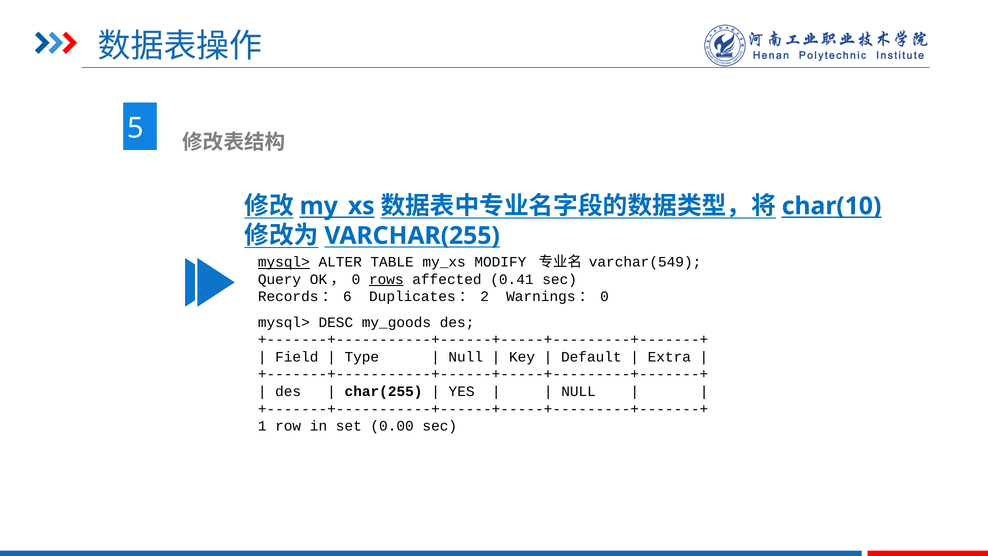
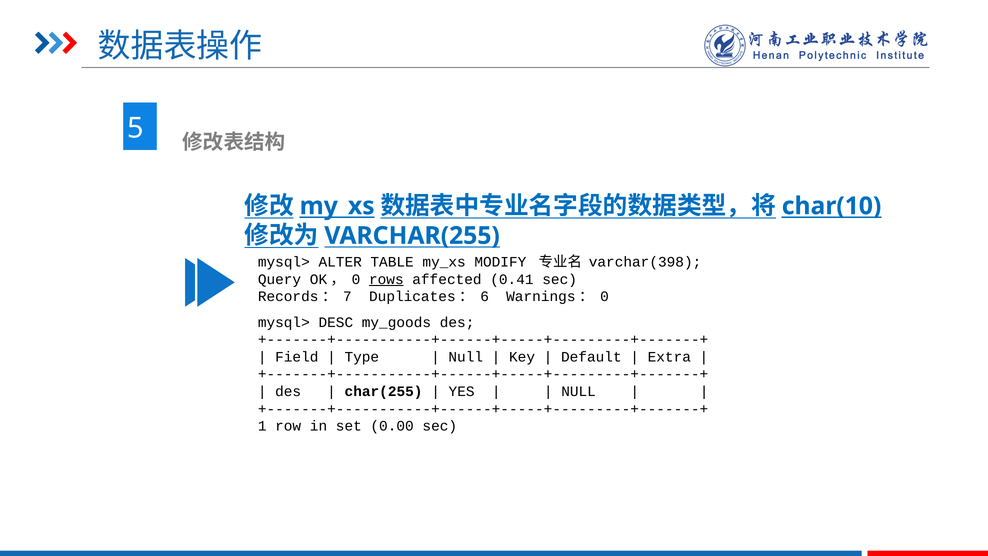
mysql> underline: present -> none (284, 262)
varchar(549: varchar(549 -> varchar(398 (645, 262)
6: 6 -> 7 (347, 297)
2: 2 -> 6 (485, 297)
